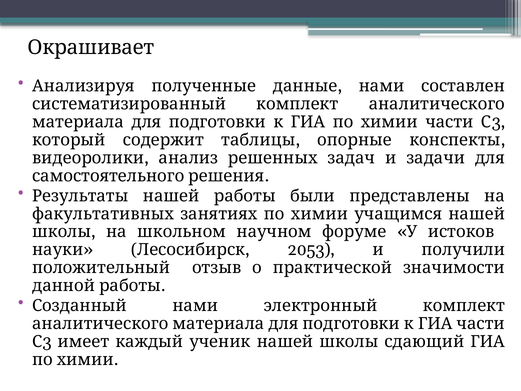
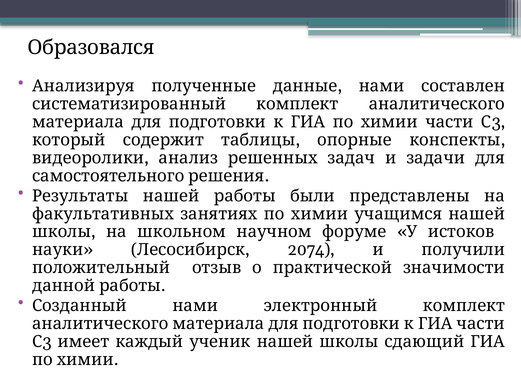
Окрашивает: Окрашивает -> Образовался (91, 47)
2053: 2053 -> 2074 (311, 250)
